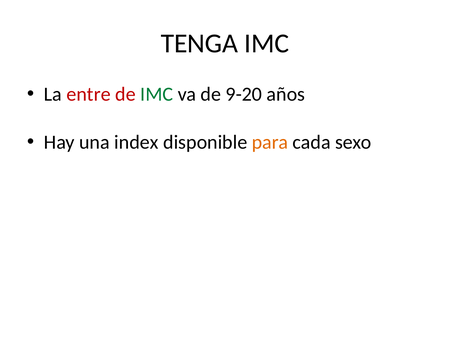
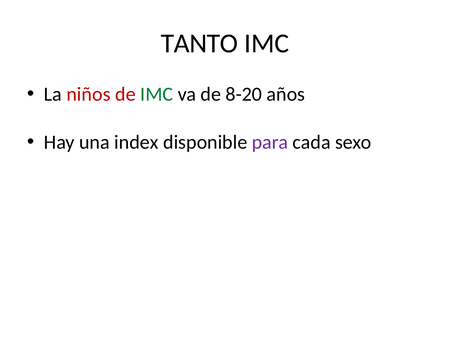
TENGA: TENGA -> TANTO (199, 44)
entre: entre -> niños (89, 94)
9-20: 9-20 -> 8-20 (244, 94)
para colour: orange -> purple (270, 142)
